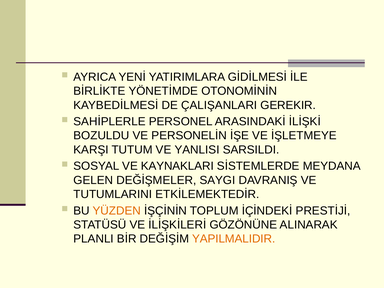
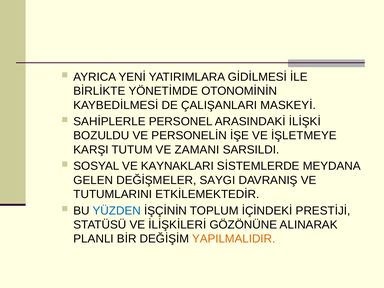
GEREKIR: GEREKIR -> MASKEYİ (288, 105)
YANLISI: YANLISI -> ZAMANI (197, 150)
YÜZDEN colour: orange -> blue (117, 211)
